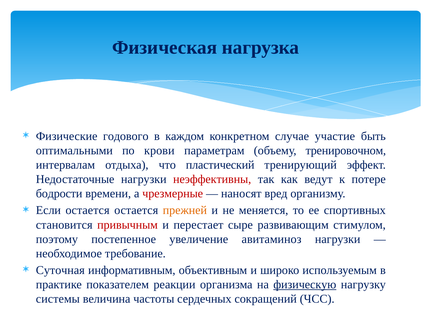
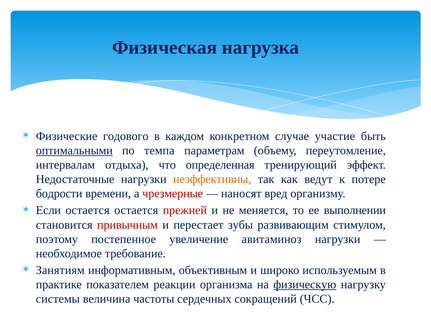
оптимальными underline: none -> present (74, 151)
крови: крови -> темпа (159, 151)
тренировочном: тренировочном -> переутомление (346, 151)
пластический: пластический -> определенная (220, 165)
неэффективны colour: red -> orange (212, 179)
прежней colour: orange -> red (185, 211)
спортивных: спортивных -> выполнении (355, 211)
сыре: сыре -> зубы (240, 225)
Суточная: Суточная -> Занятиям (60, 270)
